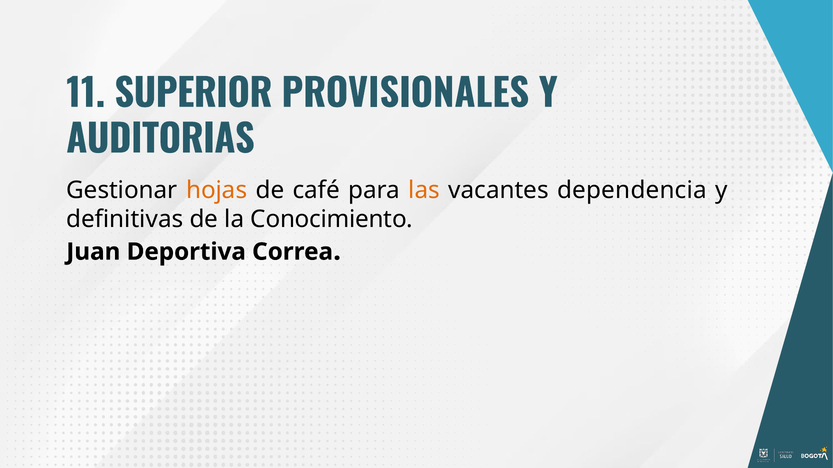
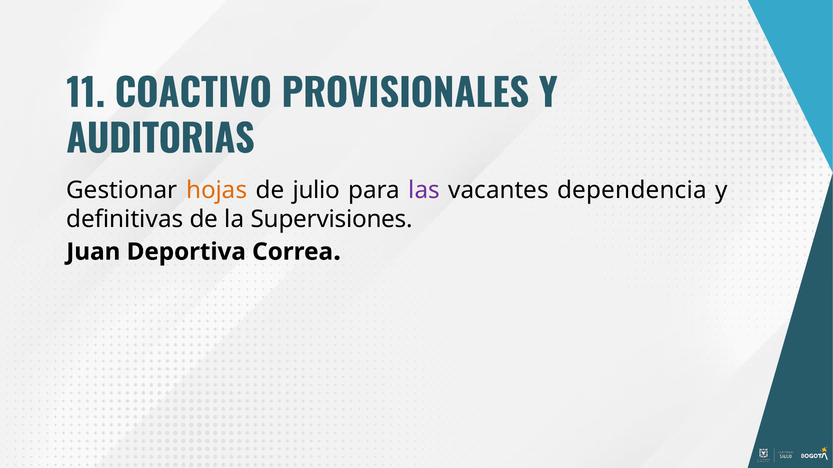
SUPERIOR: SUPERIOR -> COACTIVO (193, 94)
café: café -> julio (316, 190)
las colour: orange -> purple (424, 190)
Conocimiento: Conocimiento -> Supervisiones (332, 219)
